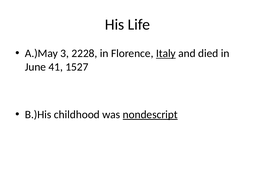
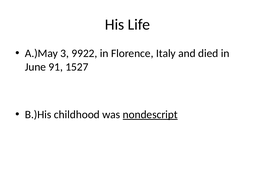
2228: 2228 -> 9922 (84, 53)
Italy underline: present -> none (166, 53)
41: 41 -> 91 (56, 67)
